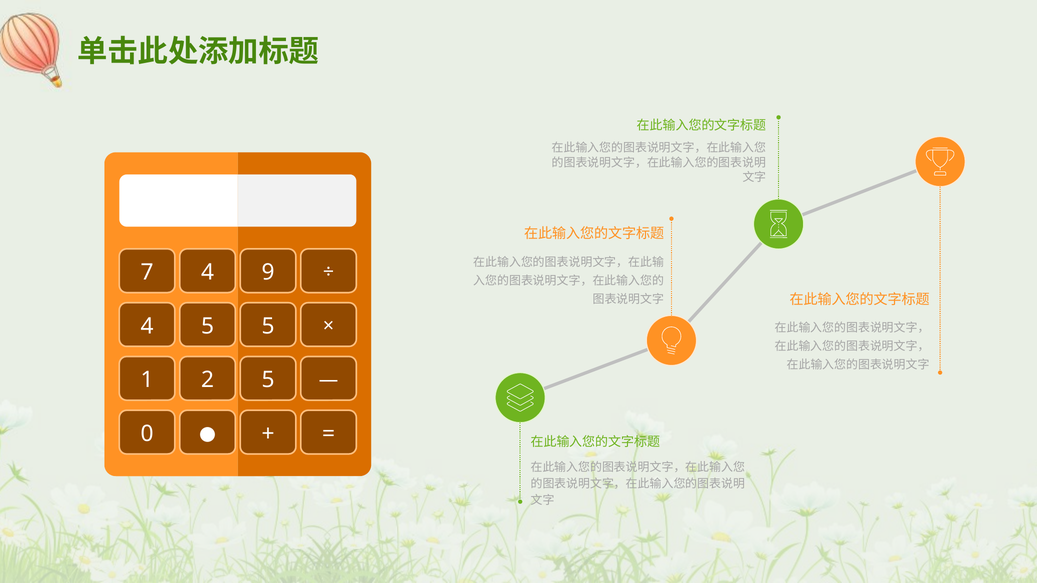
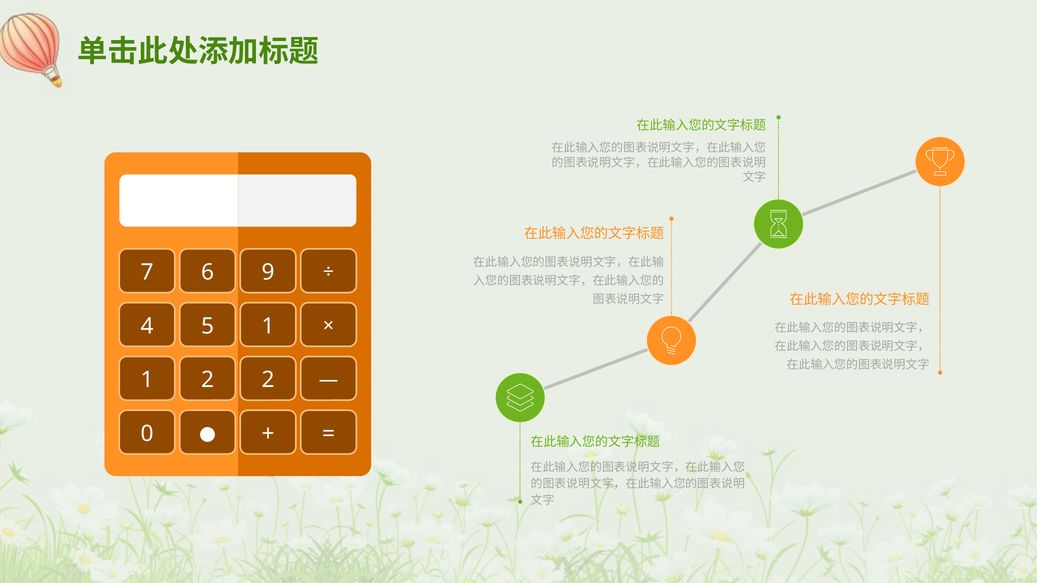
7 4: 4 -> 6 (208, 272)
5 5: 5 -> 1 (268, 326)
2 5: 5 -> 2 (268, 380)
